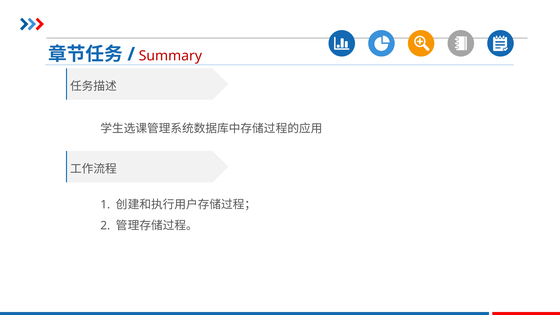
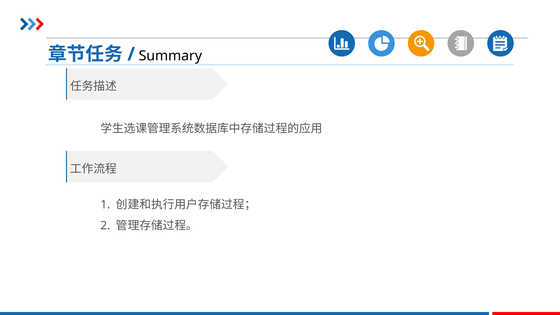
Summary colour: red -> black (170, 56)
